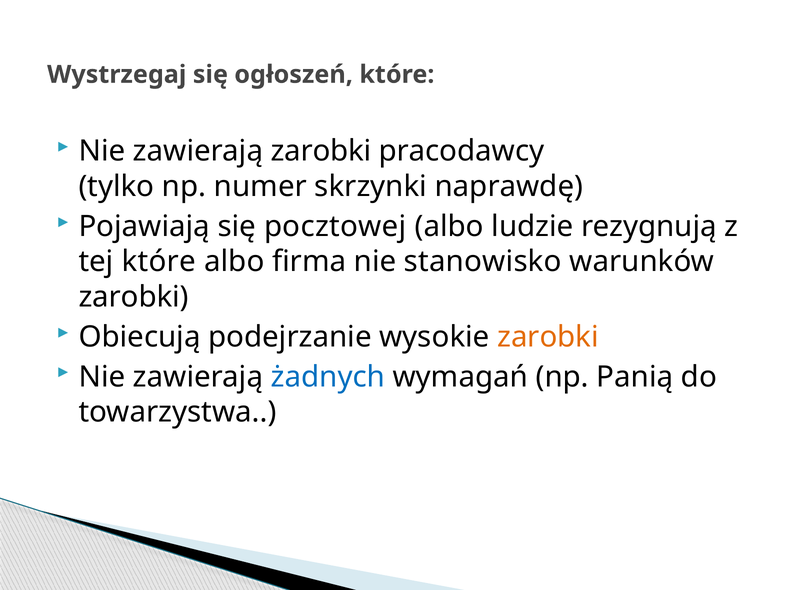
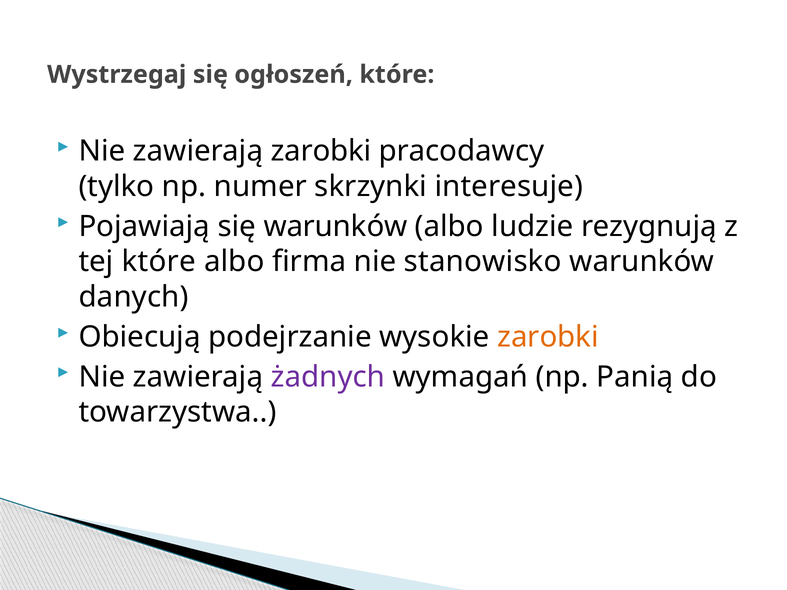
naprawdę: naprawdę -> interesuje (509, 187)
się pocztowej: pocztowej -> warunków (335, 226)
zarobki: zarobki -> danych (134, 297)
żadnych colour: blue -> purple (328, 377)
